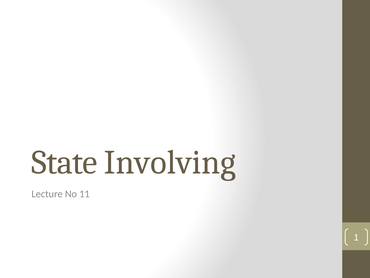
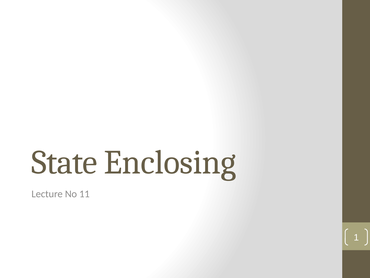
Involving: Involving -> Enclosing (170, 162)
